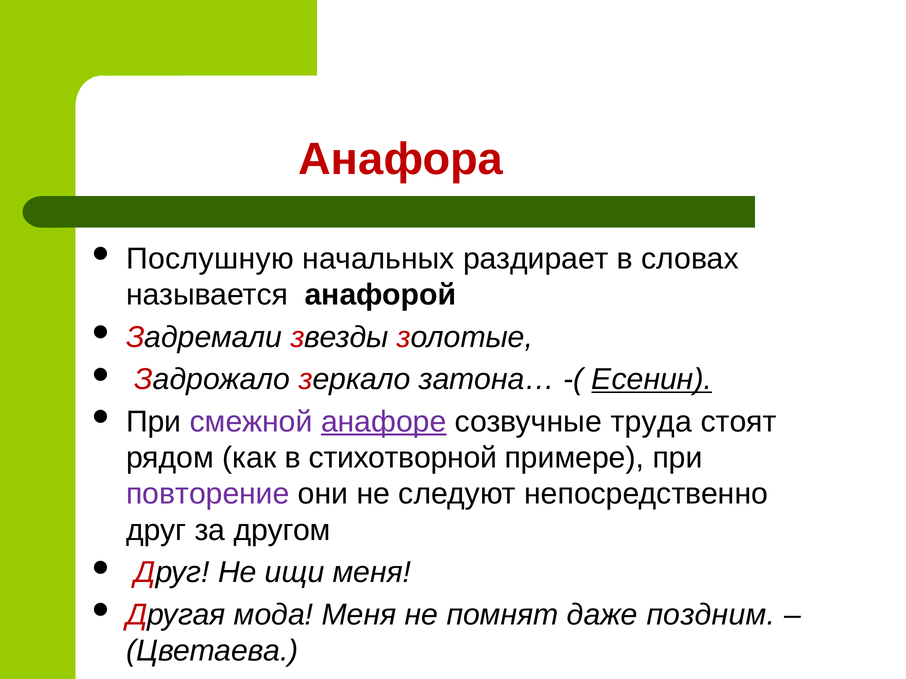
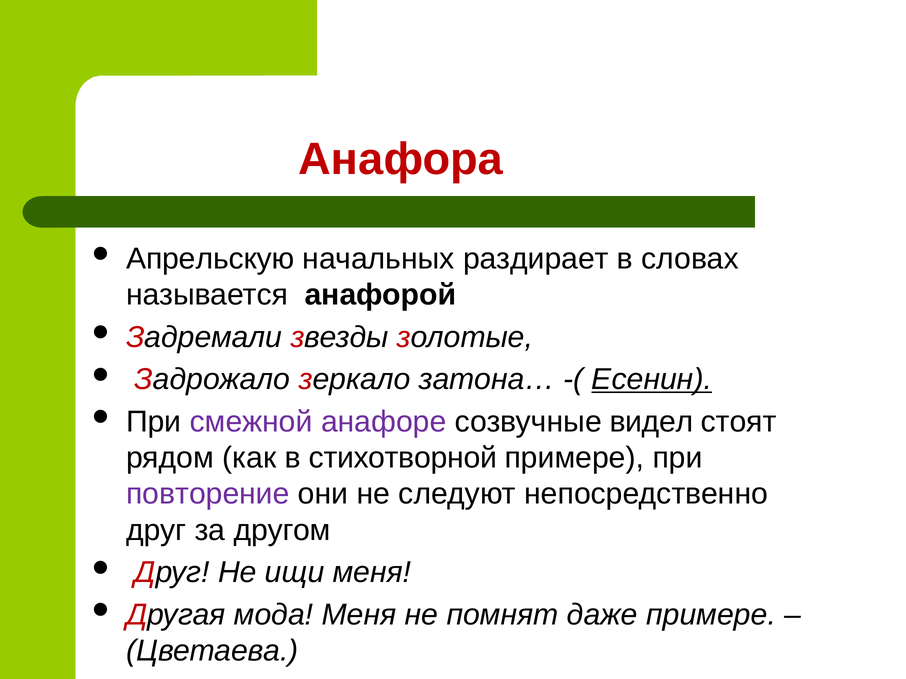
Послушную: Послушную -> Апрельскую (210, 259)
анафоре underline: present -> none (384, 422)
труда: труда -> видел (651, 422)
даже поздним: поздним -> примере (711, 615)
